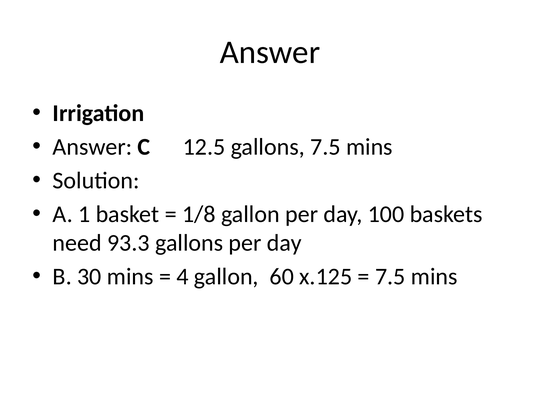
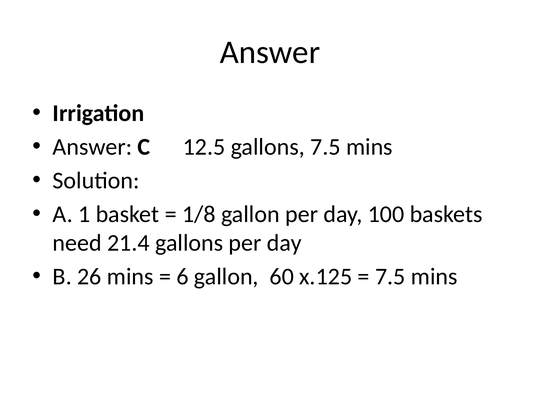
93.3: 93.3 -> 21.4 (128, 243)
30: 30 -> 26 (89, 277)
4: 4 -> 6 (182, 277)
